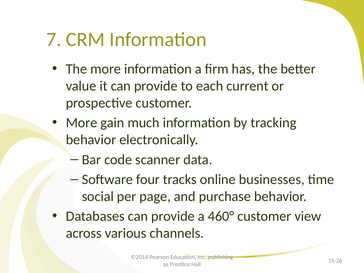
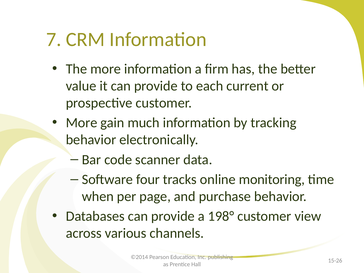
businesses: businesses -> monitoring (272, 179)
social: social -> when (98, 196)
460°: 460° -> 198° (221, 216)
